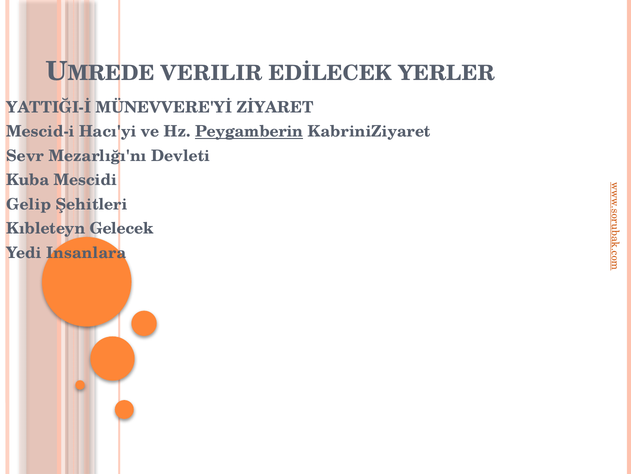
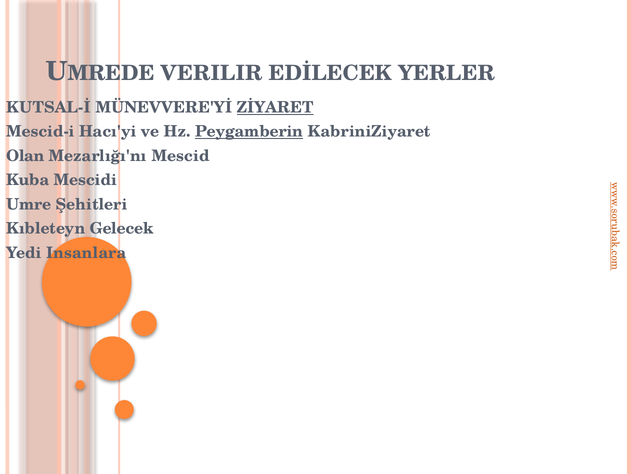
YATTIĞI-İ: YATTIĞI-İ -> KUTSAL-İ (49, 107)
ZİYARET underline: none -> present (275, 107)
Sevr: Sevr -> Olan (25, 156)
Devleti: Devleti -> Mescid (181, 156)
Gelip: Gelip -> Umre (29, 204)
